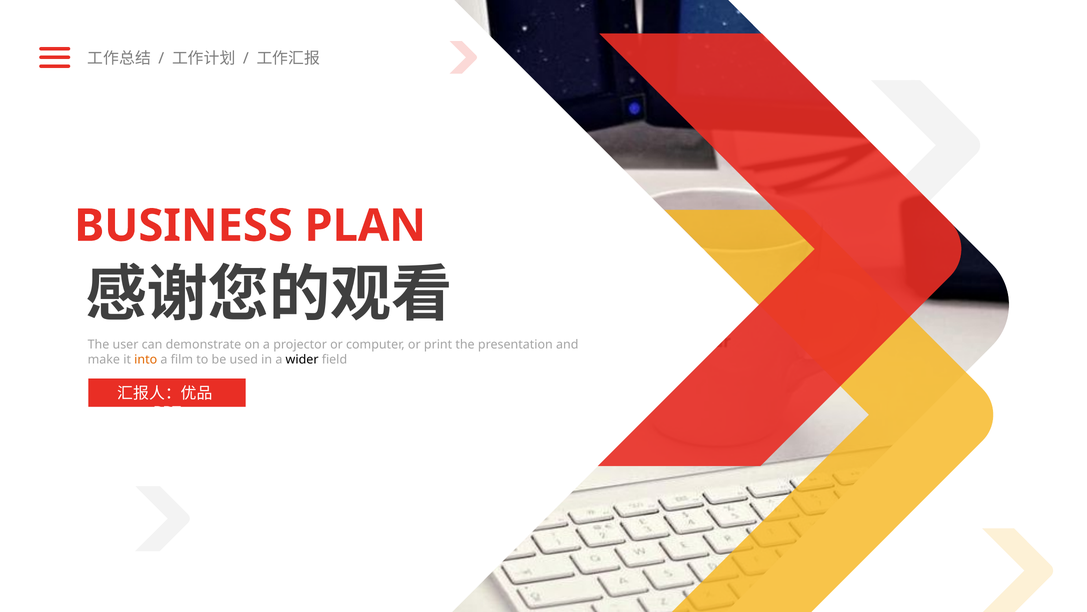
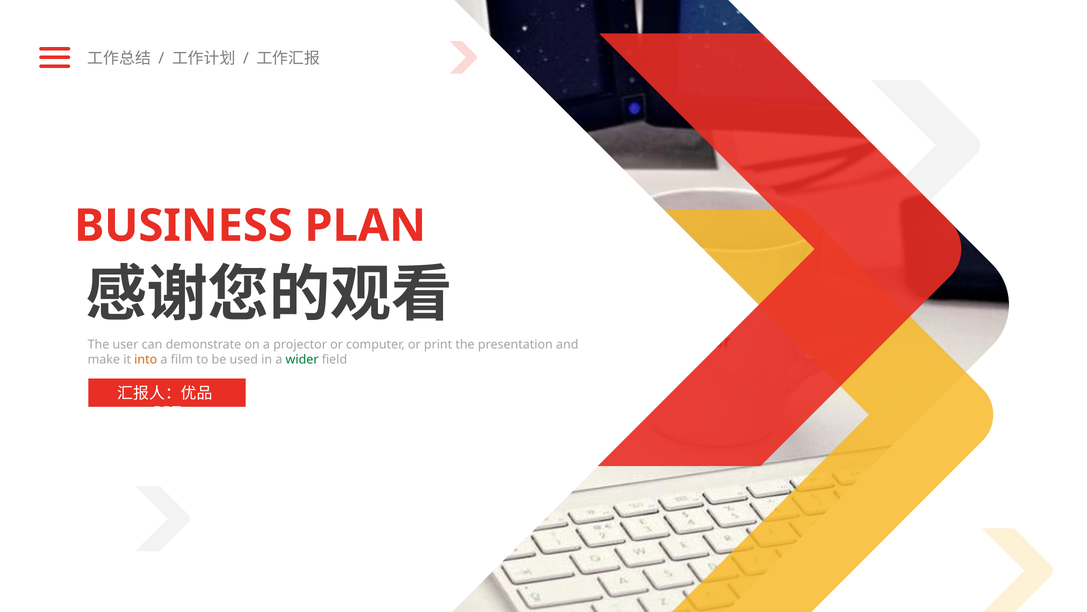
wider colour: black -> green (302, 359)
